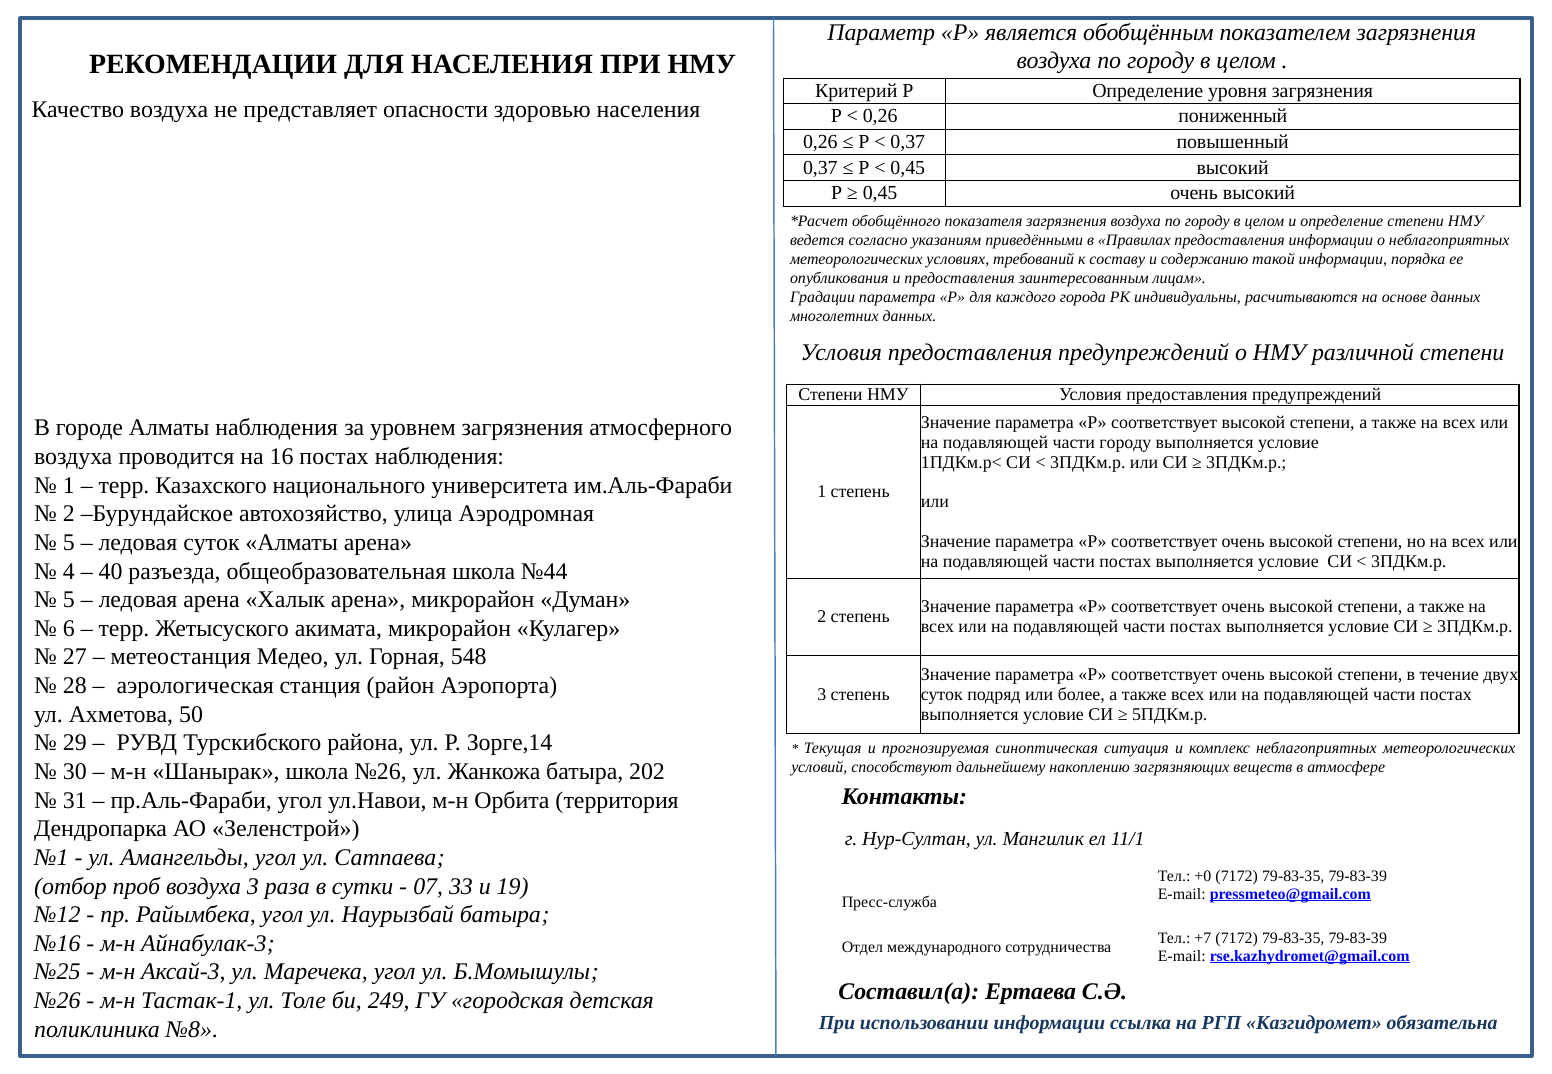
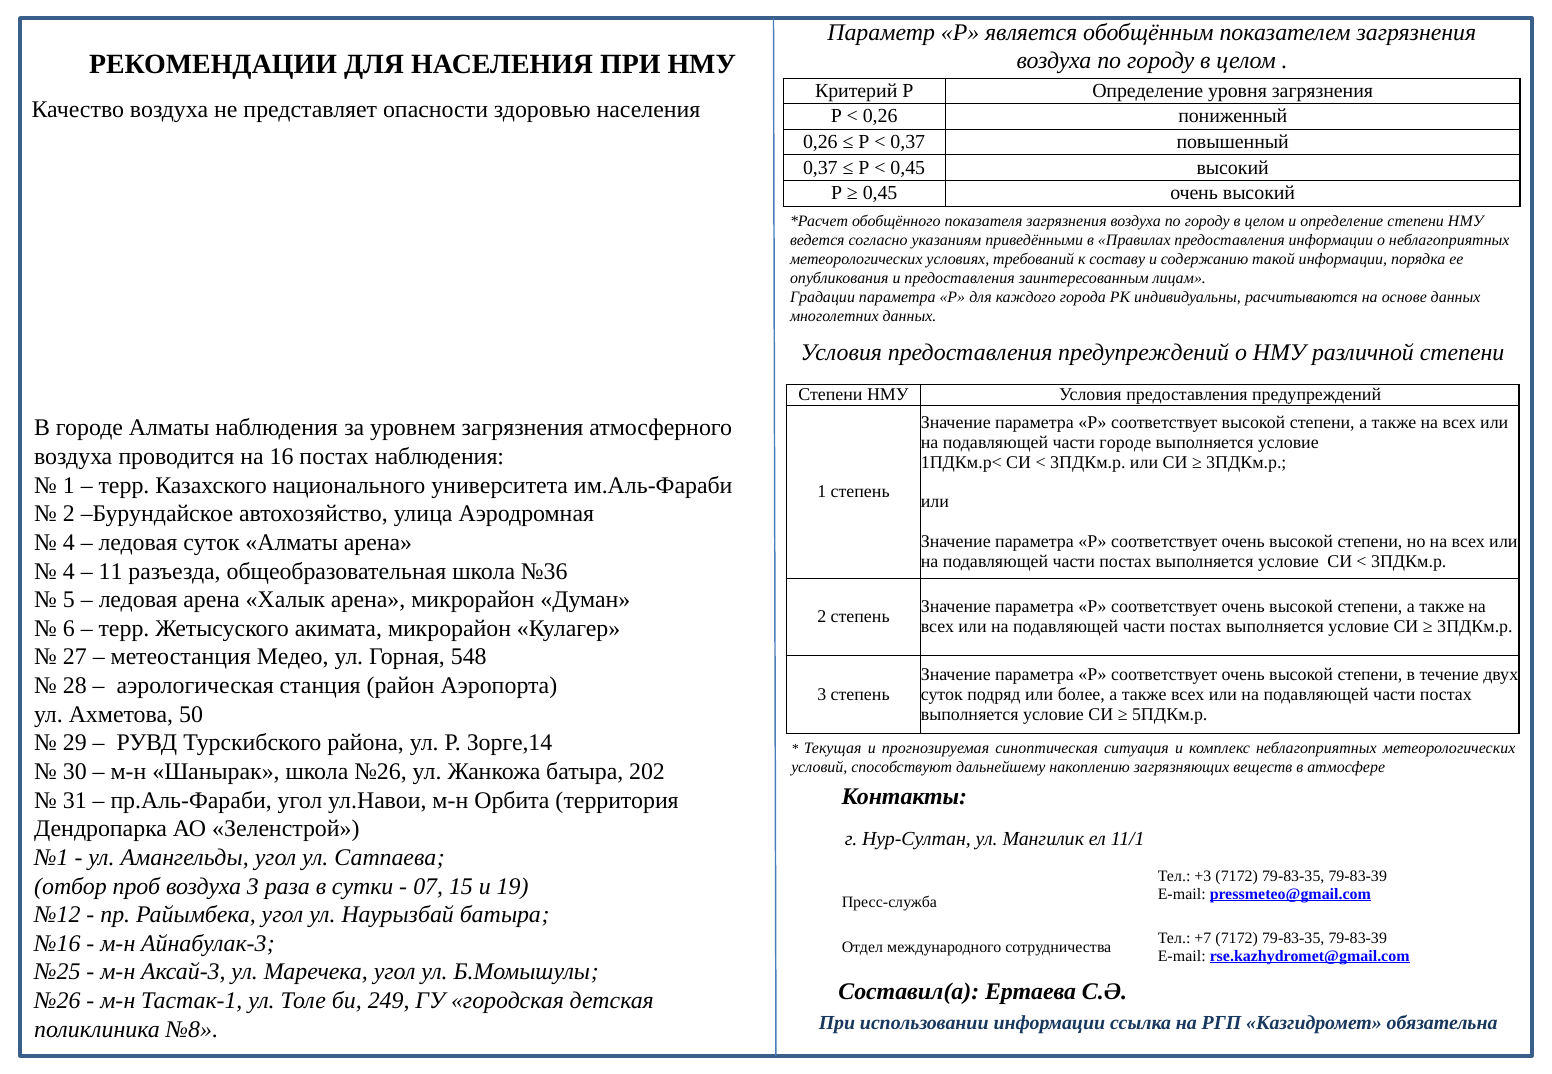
части городу: городу -> городе (1125, 443)
5: 5 -> 4 (69, 543)
40: 40 -> 11 (111, 571)
№44: №44 -> №36 (544, 571)
+0: +0 -> +3 (1203, 876)
33: 33 -> 15 (461, 887)
